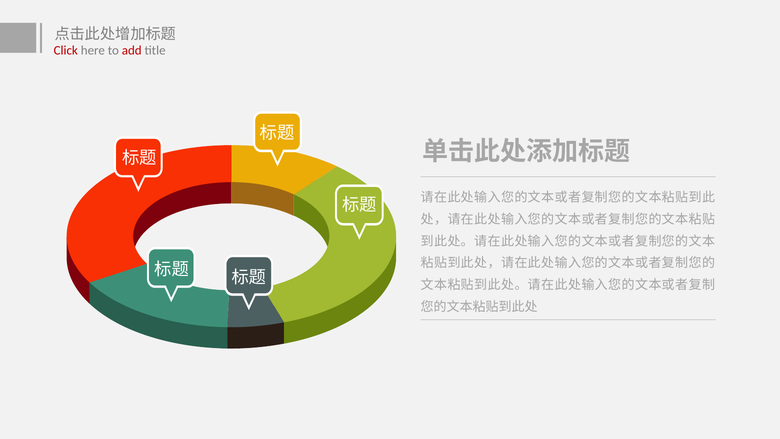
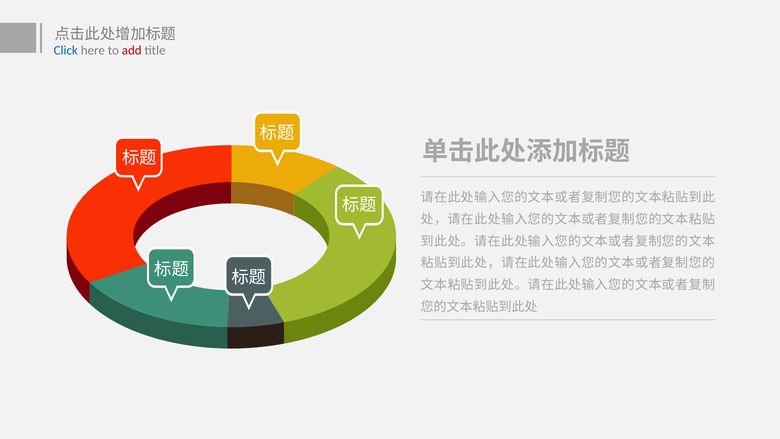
Click colour: red -> blue (66, 50)
